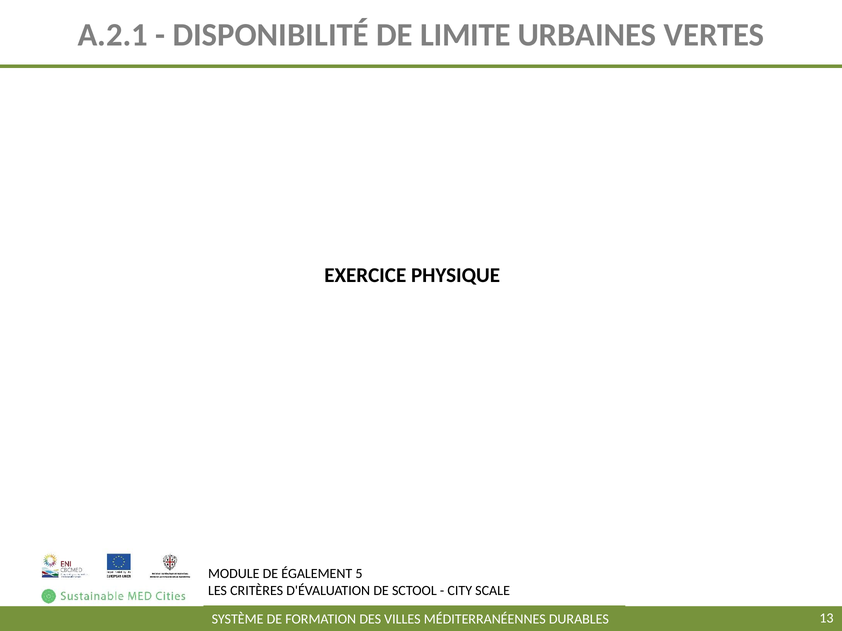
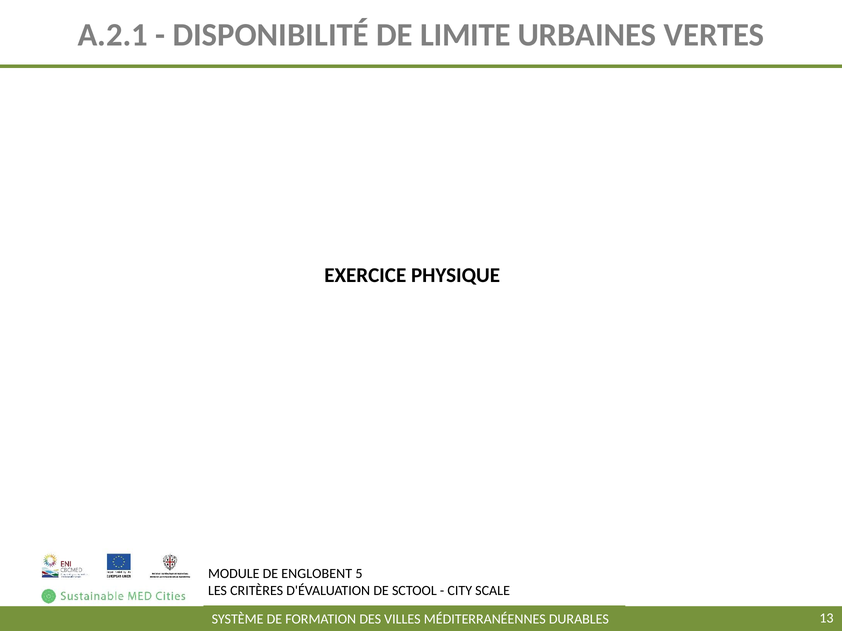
ÉGALEMENT: ÉGALEMENT -> ENGLOBENT (317, 574)
